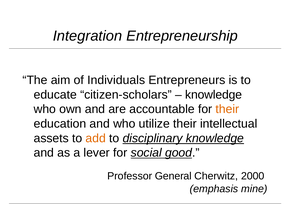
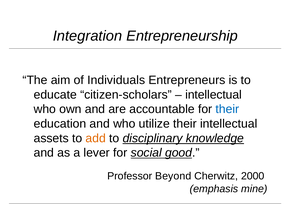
knowledge: knowledge -> intellectual (214, 95)
their colour: orange -> blue (227, 109)
General: General -> Beyond (173, 176)
